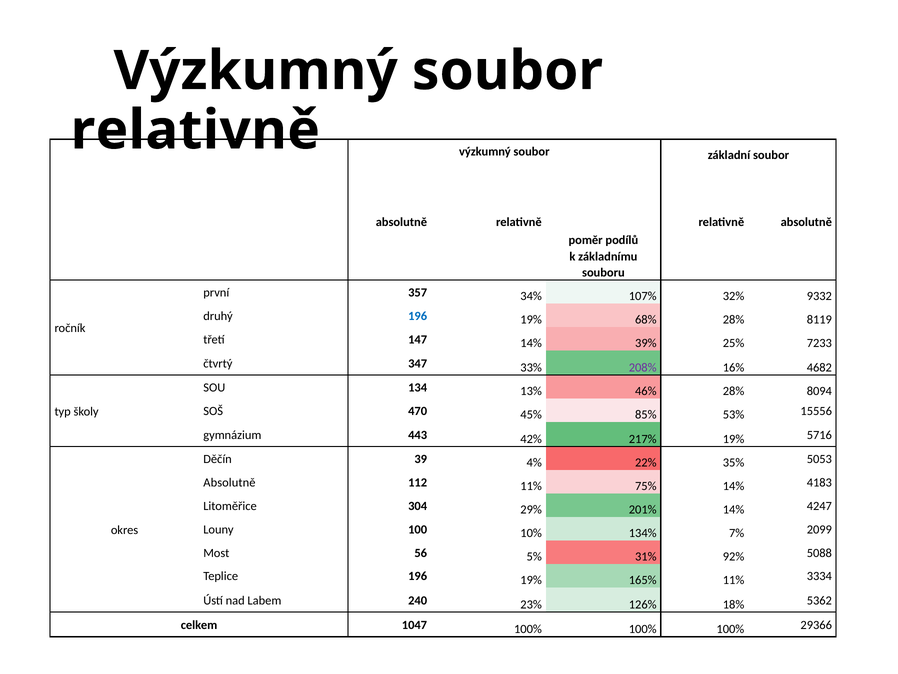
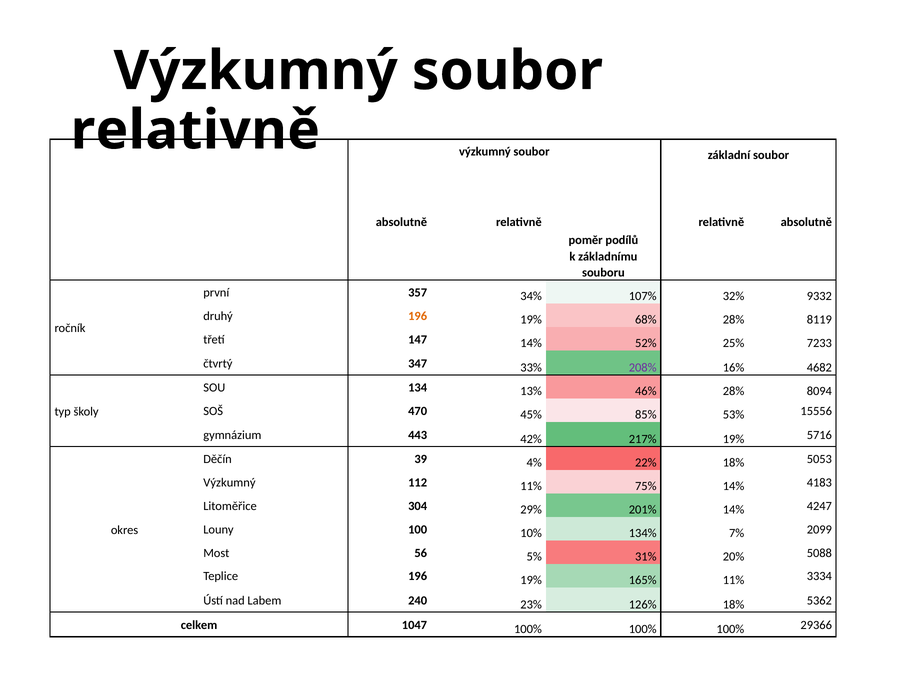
196 colour: blue -> orange (418, 316)
39%: 39% -> 52% (646, 343)
22% 35%: 35% -> 18% (734, 462)
Absolutně: Absolutně -> Výzkumný (229, 482)
92%: 92% -> 20% (734, 556)
